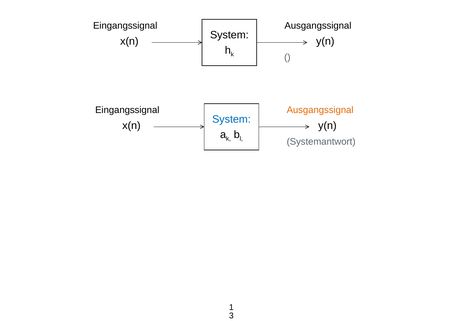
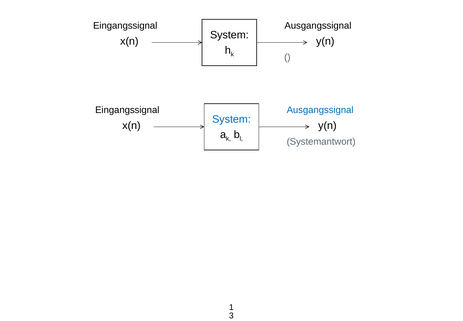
Ausgangssignal colour: orange -> blue (320, 110)
